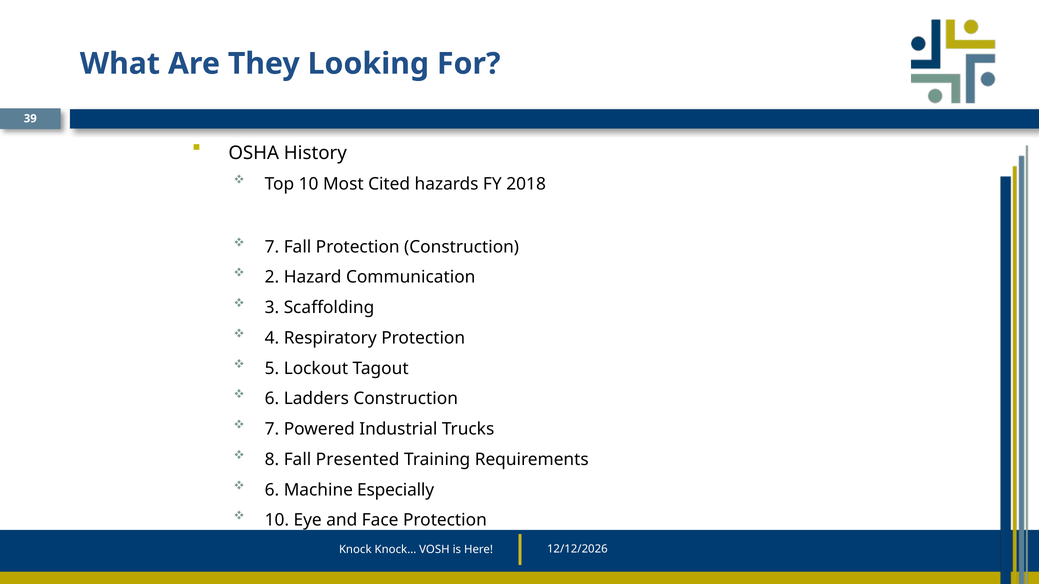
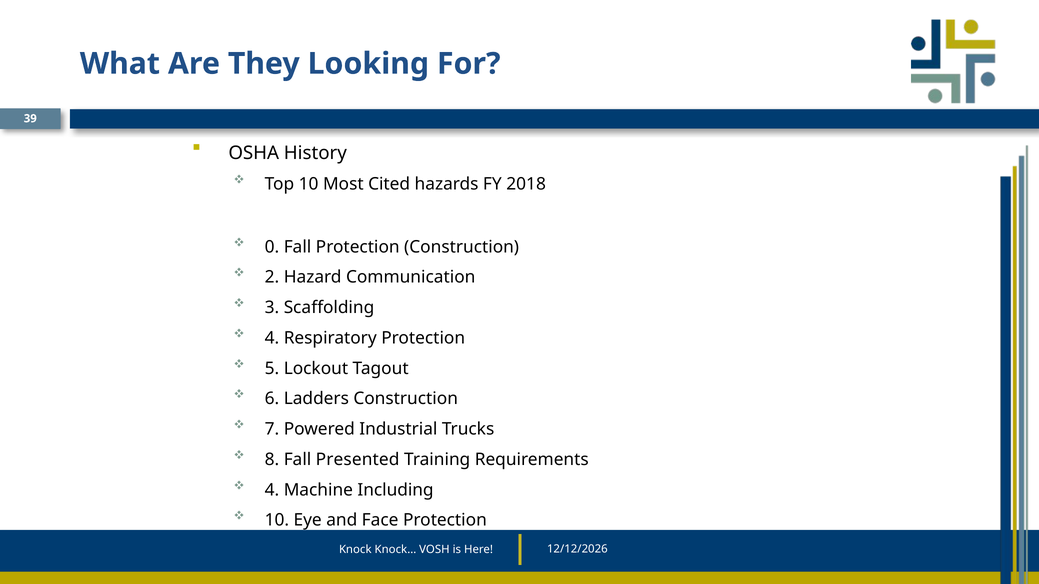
7: 7 -> 0 (272, 247)
6: 6 -> 4 (272, 490)
Especially: Especially -> Including (396, 490)
